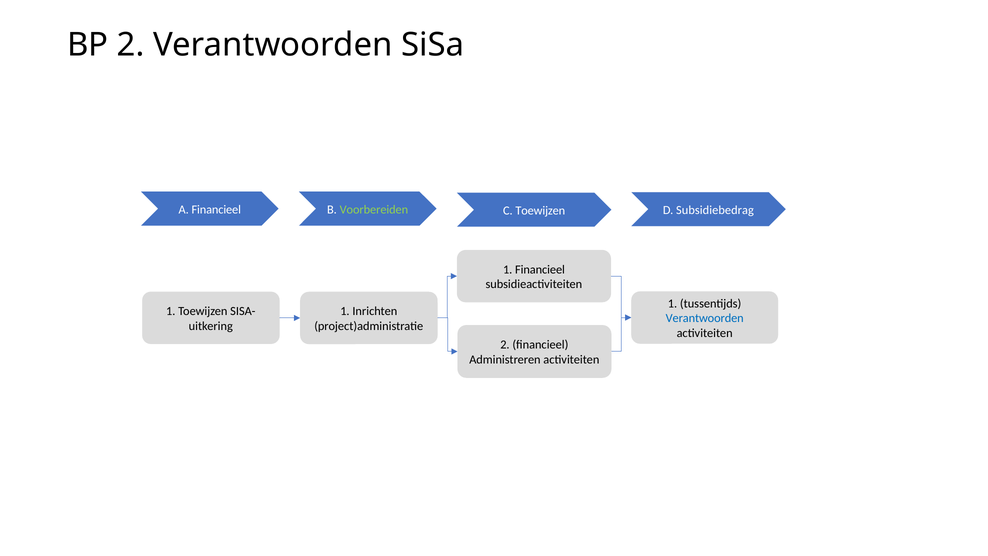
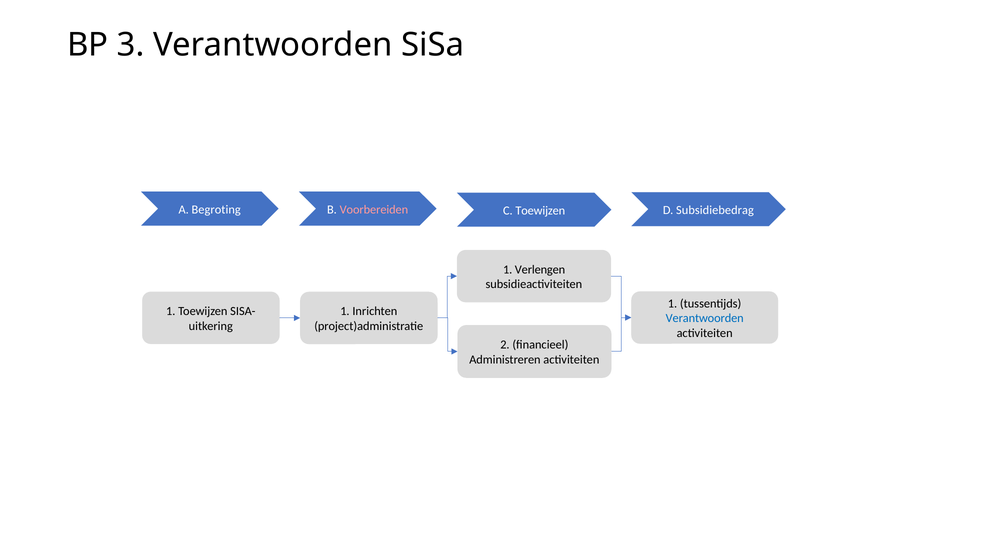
BP 2: 2 -> 3 (131, 45)
A Financieel: Financieel -> Begroting (216, 209)
Voorbereiden colour: light green -> pink (374, 209)
1 Financieel: Financieel -> Verlengen (540, 269)
